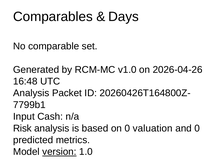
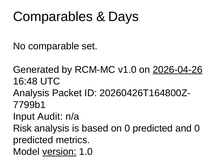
2026-04-26 underline: none -> present (178, 69)
Cash: Cash -> Audit (50, 116)
on 0 valuation: valuation -> predicted (153, 128)
